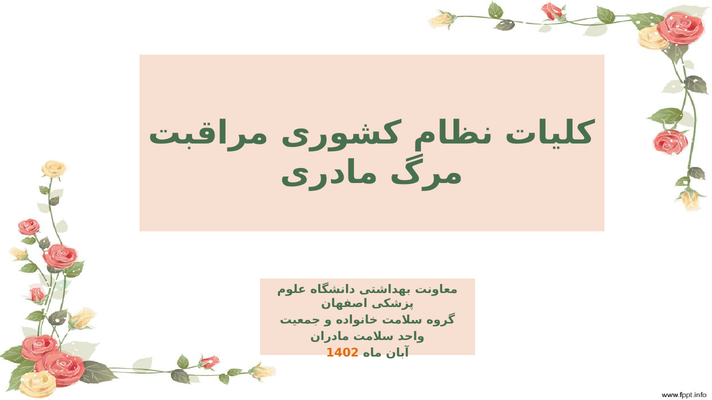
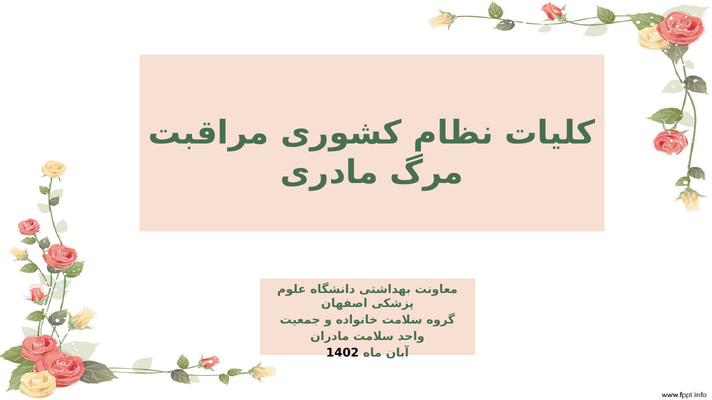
1402 colour: orange -> black (343, 354)
